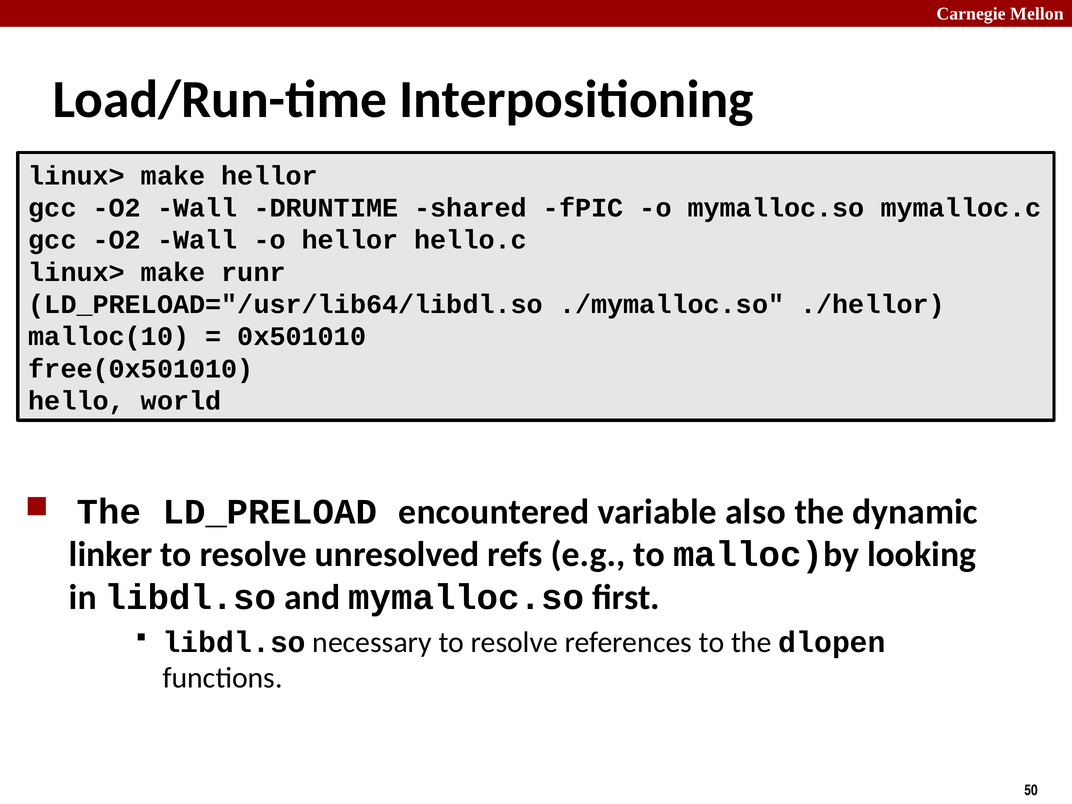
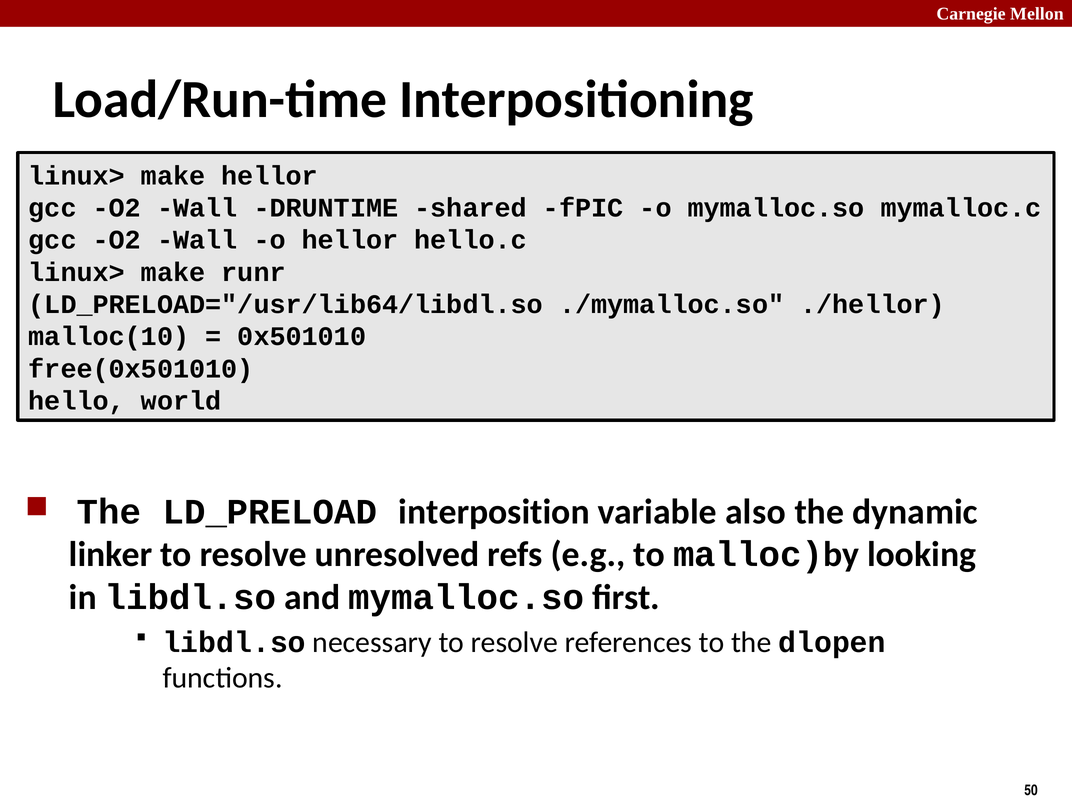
encountered: encountered -> interposition (494, 512)
